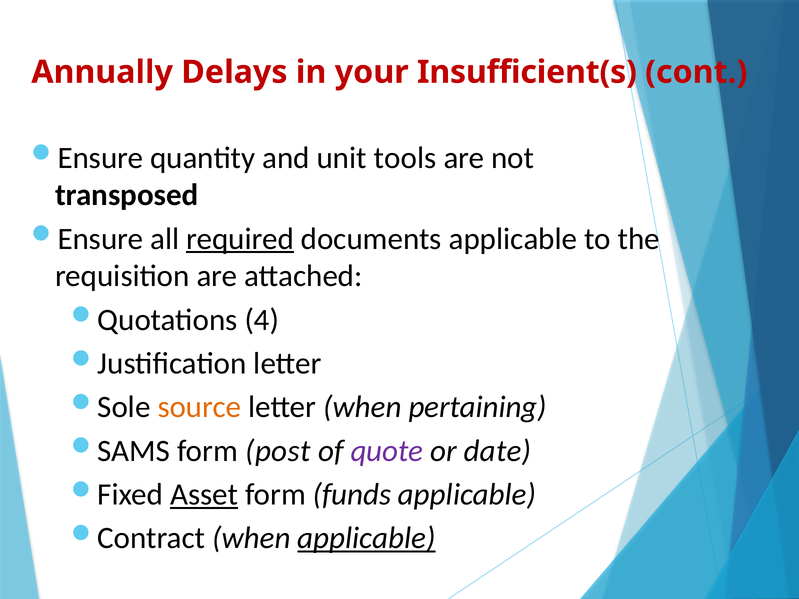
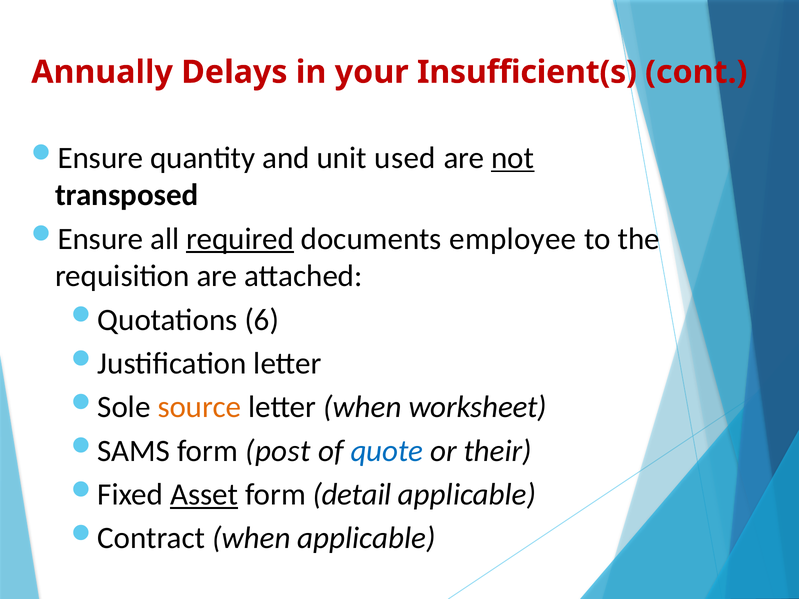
tools: tools -> used (405, 158)
not underline: none -> present (513, 158)
documents applicable: applicable -> employee (513, 239)
4: 4 -> 6 (262, 320)
pertaining: pertaining -> worksheet (478, 407)
quote colour: purple -> blue (387, 451)
date: date -> their (498, 451)
funds: funds -> detail (352, 495)
applicable underline: present -> none (366, 538)
